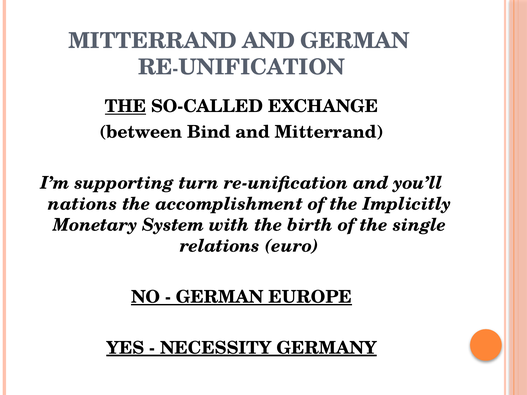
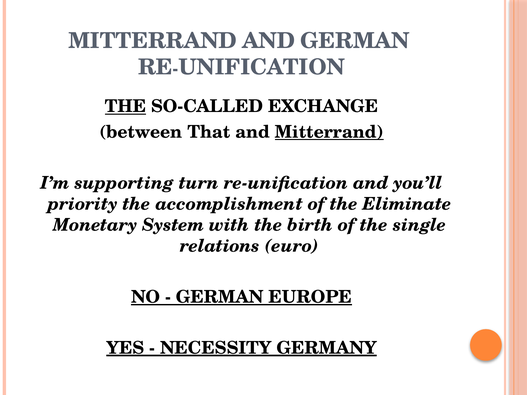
Bind: Bind -> That (209, 132)
Mitterrand underline: none -> present (329, 132)
nations: nations -> priority (83, 204)
Implicitly: Implicitly -> Eliminate (407, 204)
